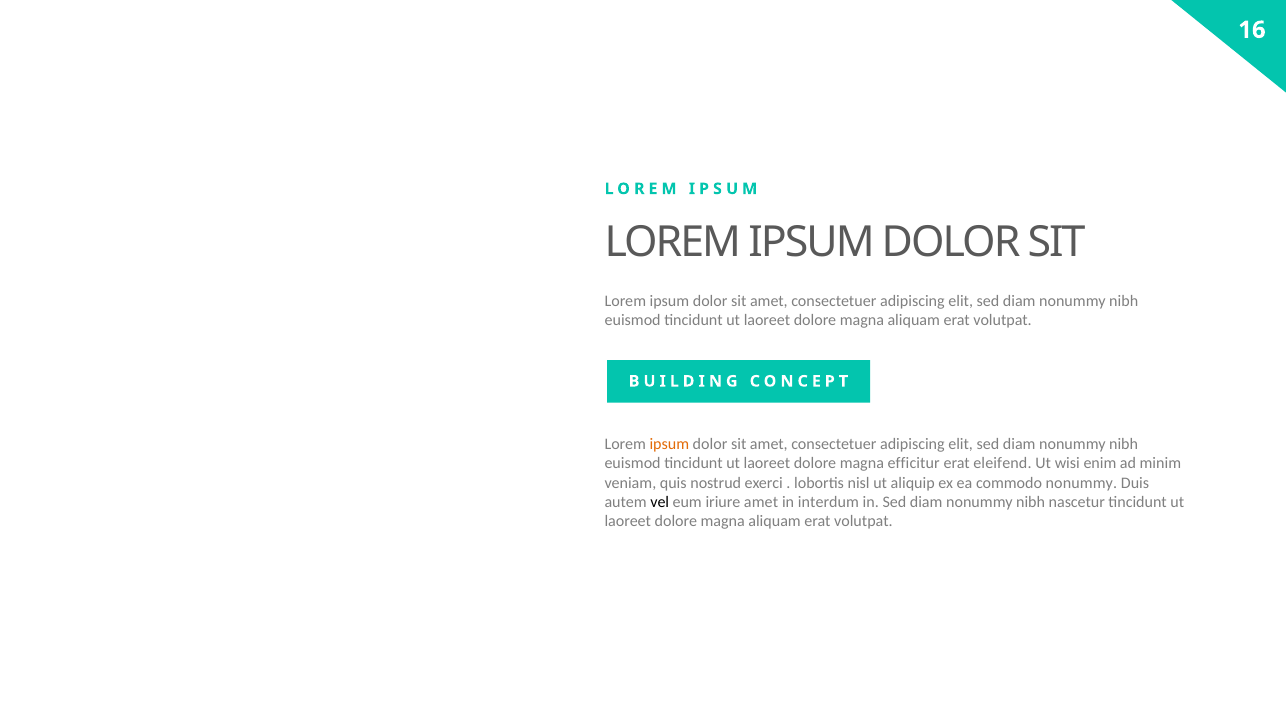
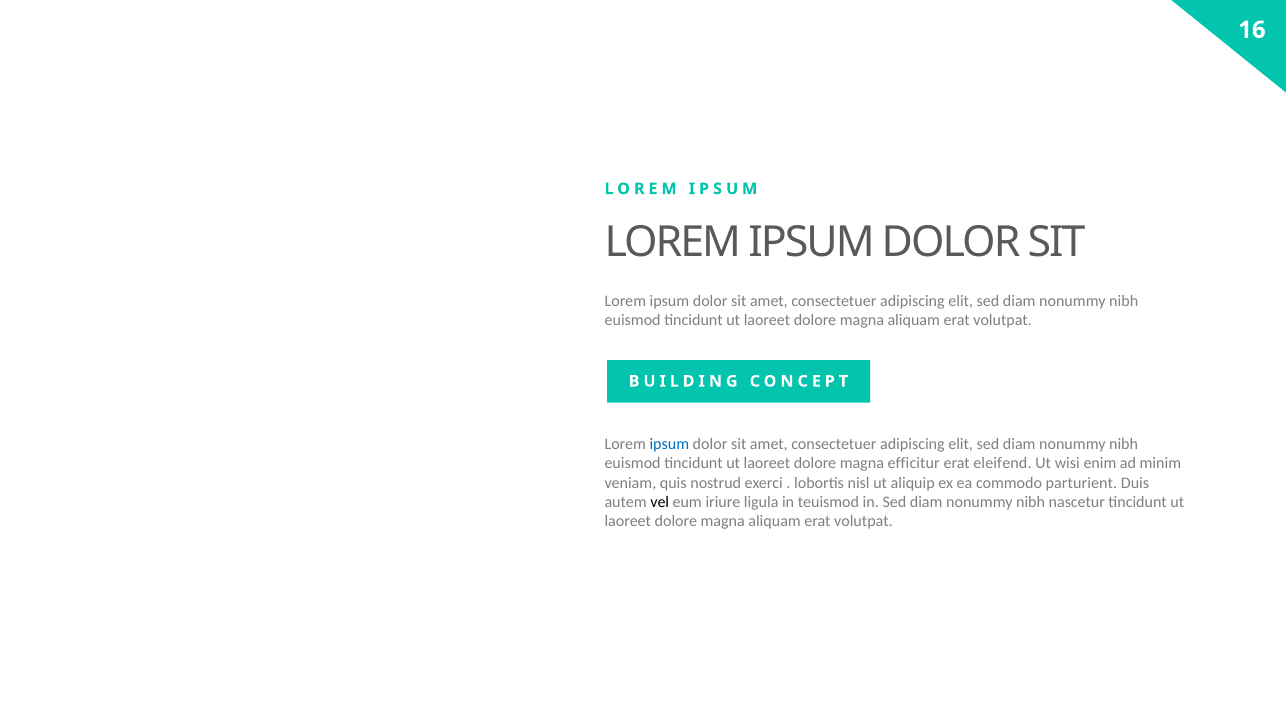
ipsum colour: orange -> blue (669, 445)
commodo nonummy: nonummy -> parturient (1081, 483)
iriure amet: amet -> ligula (761, 502)
interdum: interdum -> teuismod (828, 502)
